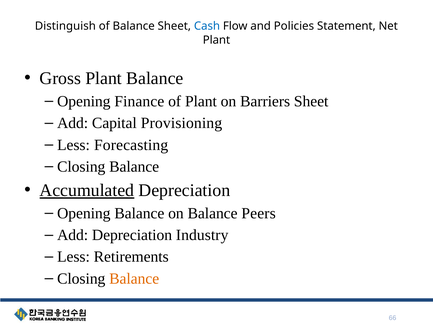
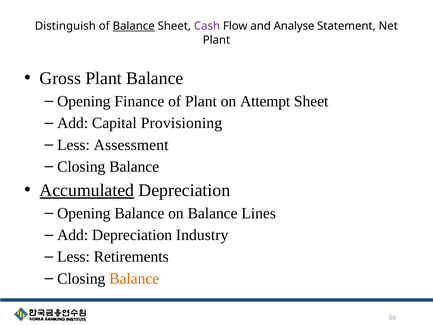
Balance underline: none -> present (134, 26)
Cash colour: blue -> purple (207, 26)
Policies: Policies -> Analyse (294, 26)
Barriers: Barriers -> Attempt (265, 101)
Forecasting: Forecasting -> Assessment (131, 145)
Peers: Peers -> Lines (259, 213)
